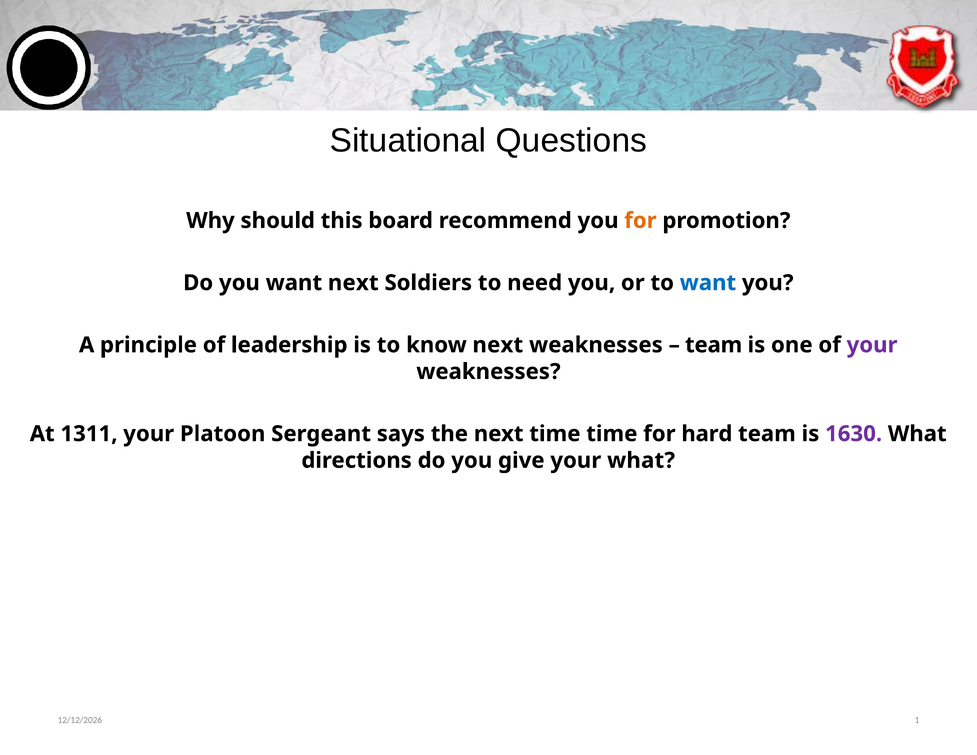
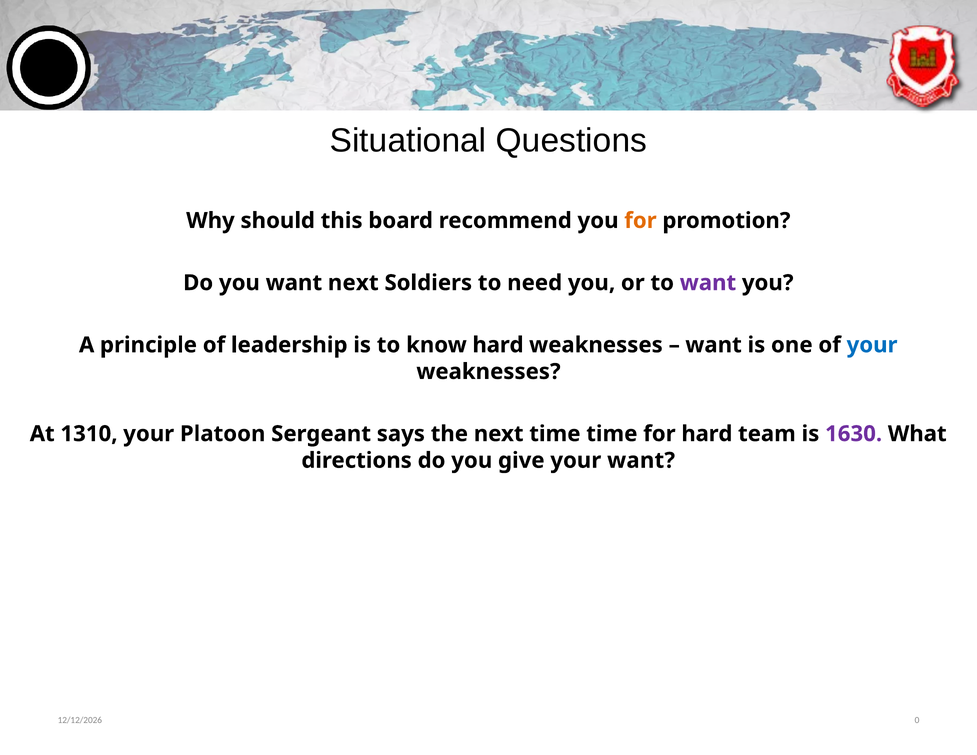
want colour: blue -> purple (708, 283)
know next: next -> hard (498, 345)
team: team -> want (714, 345)
your colour: purple -> blue (872, 345)
1311: 1311 -> 1310 (89, 434)
your what: what -> want (641, 460)
1: 1 -> 0 (917, 720)
